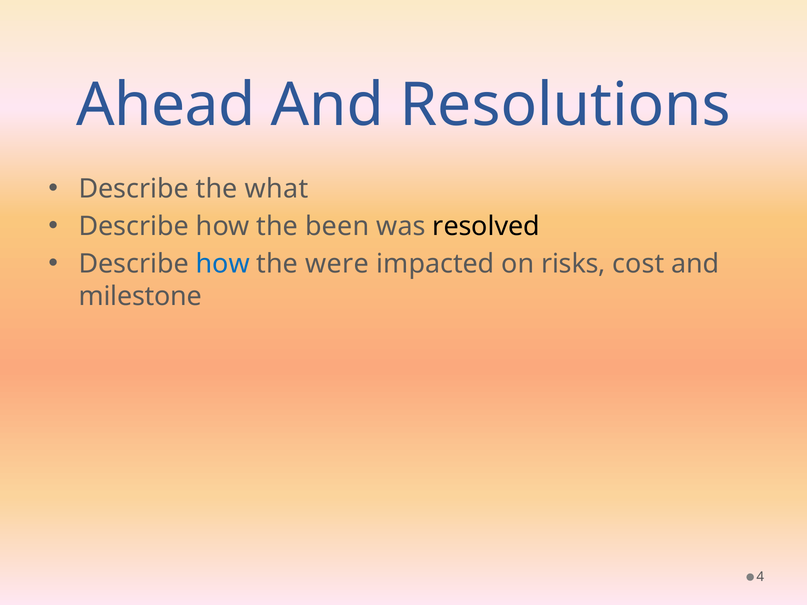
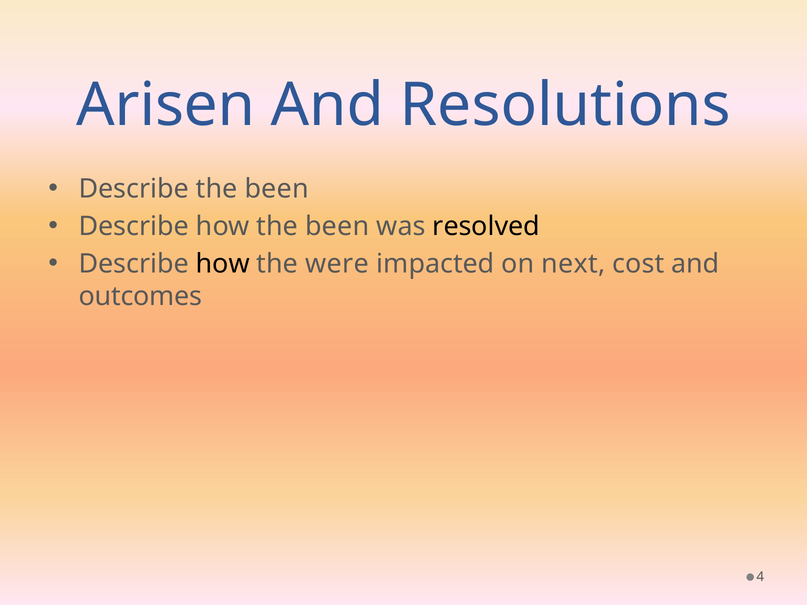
Ahead: Ahead -> Arisen (166, 105)
Describe the what: what -> been (277, 189)
how colour: blue -> black (223, 264)
risks: risks -> next (573, 264)
milestone: milestone -> outcomes (140, 296)
